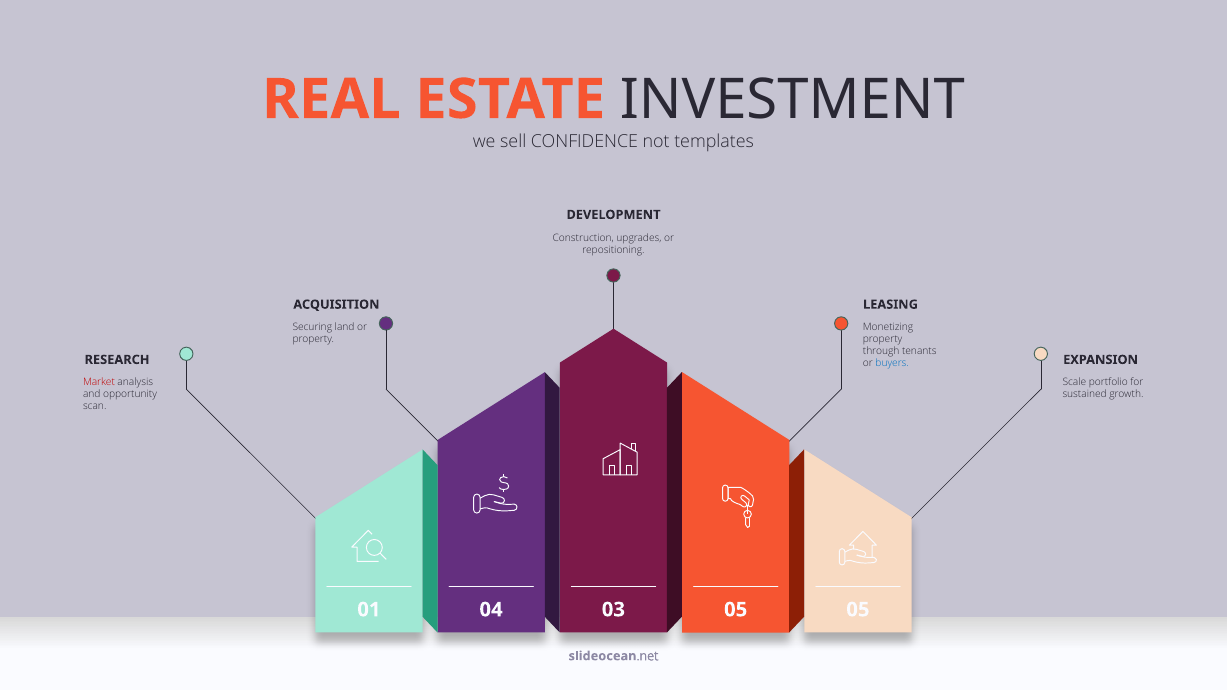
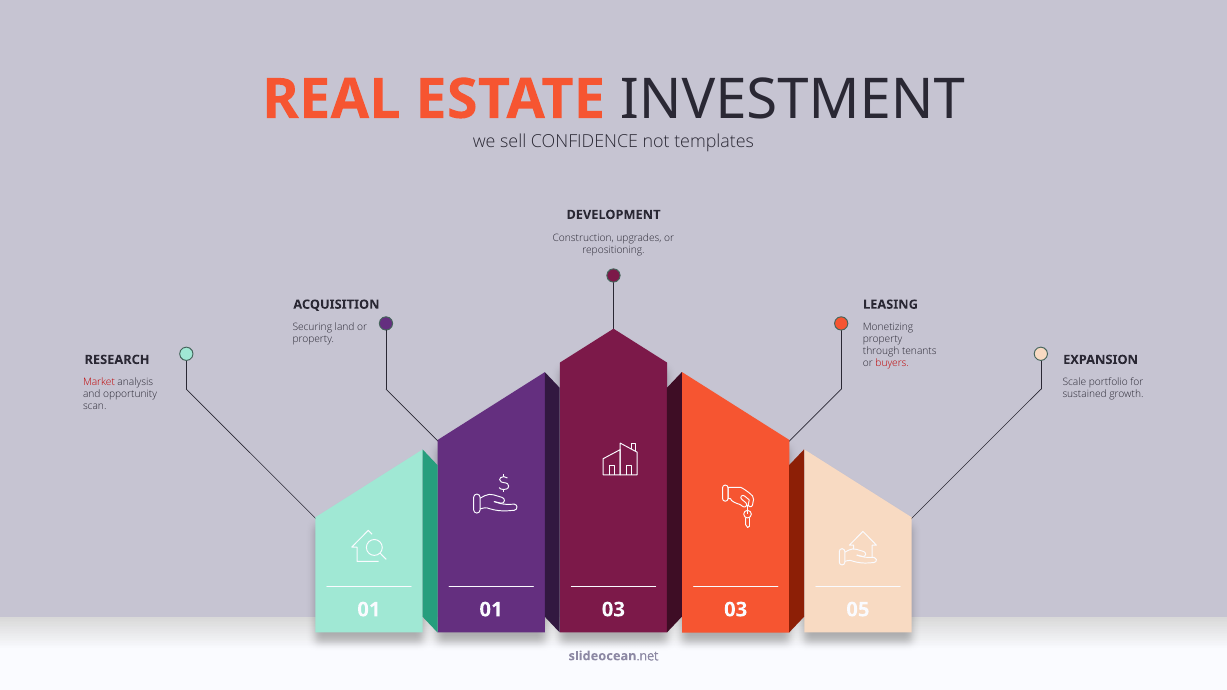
buyers colour: blue -> red (892, 364)
01 04: 04 -> 01 (491, 610)
03 05: 05 -> 03 (736, 610)
